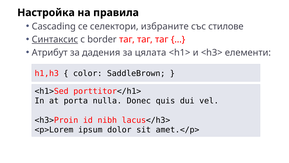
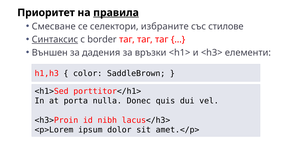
Настройка: Настройка -> Приоритет (46, 13)
правила underline: none -> present (116, 13)
Cascading: Cascading -> Смесване (54, 26)
Атрибут: Атрибут -> Външен (50, 52)
цялата: цялата -> връзки (151, 52)
